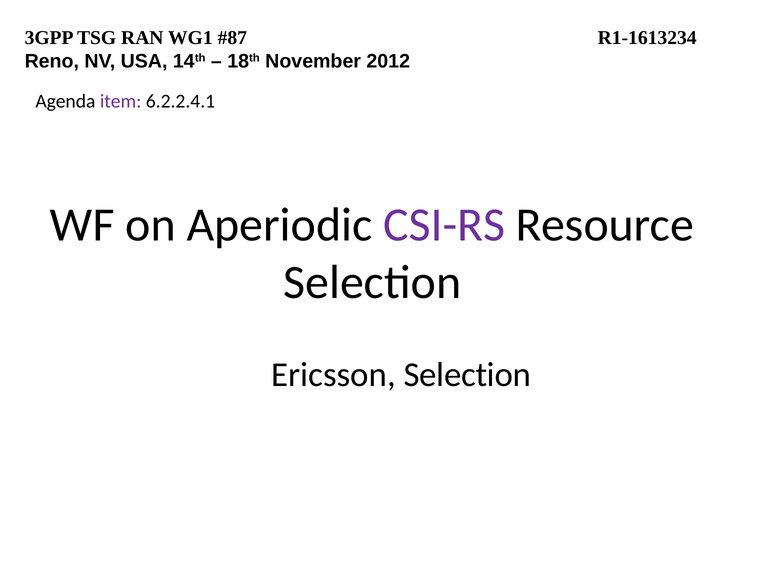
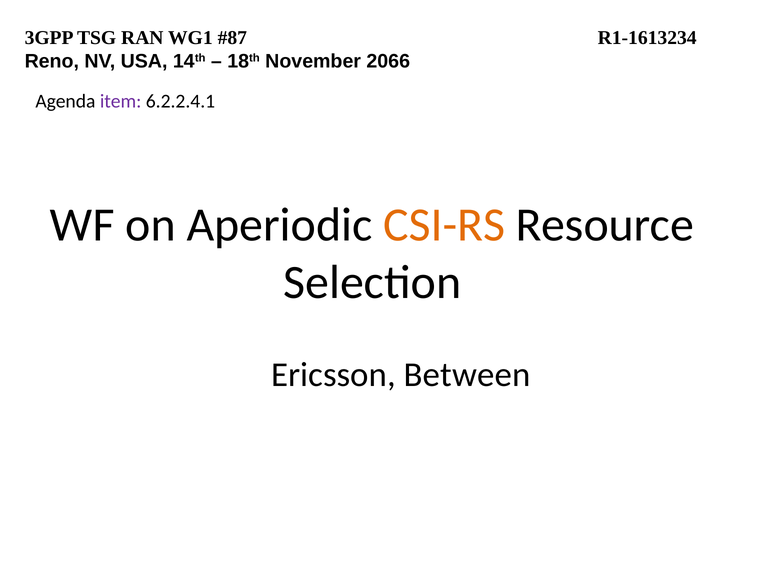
2012: 2012 -> 2066 (388, 61)
CSI-RS colour: purple -> orange (444, 225)
Ericsson Selection: Selection -> Between (467, 375)
